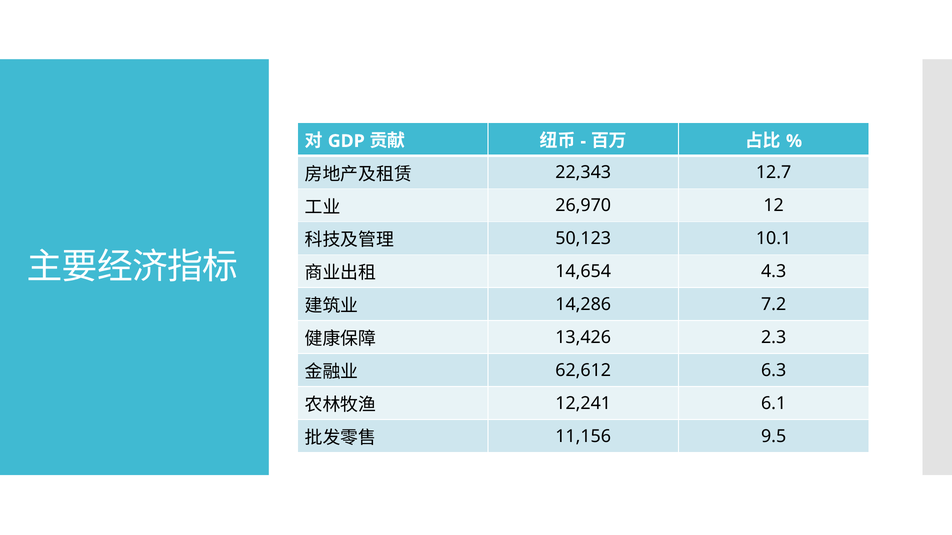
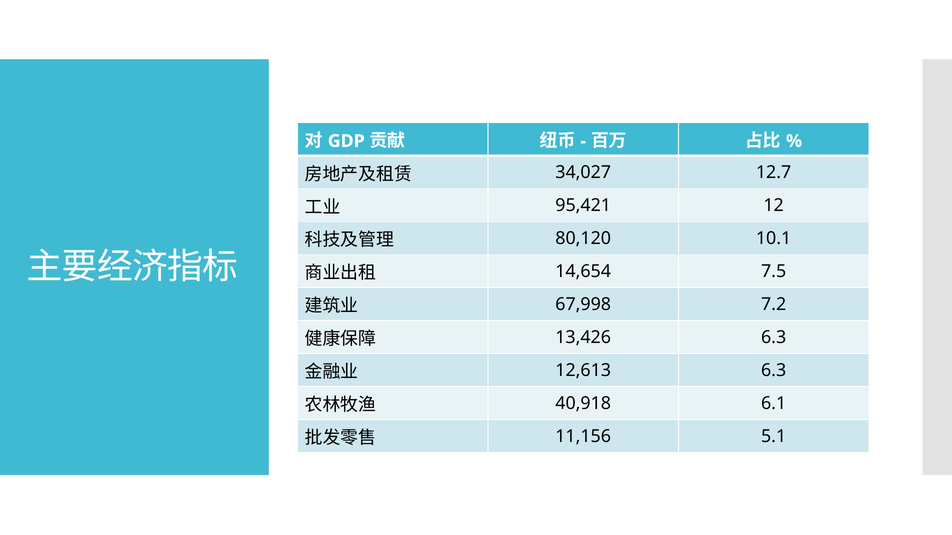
22,343: 22,343 -> 34,027 (583, 173)
26,970: 26,970 -> 95,421 (583, 206)
50,123: 50,123 -> 80,120 (583, 239)
4.3: 4.3 -> 7.5 (774, 272)
14,286: 14,286 -> 67,998 (583, 305)
13,426 2.3: 2.3 -> 6.3 (774, 338)
62,612: 62,612 -> 12,613 (583, 371)
12,241: 12,241 -> 40,918 (583, 404)
9.5: 9.5 -> 5.1 (774, 437)
